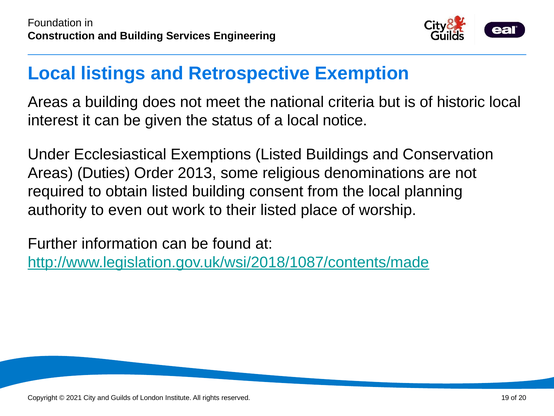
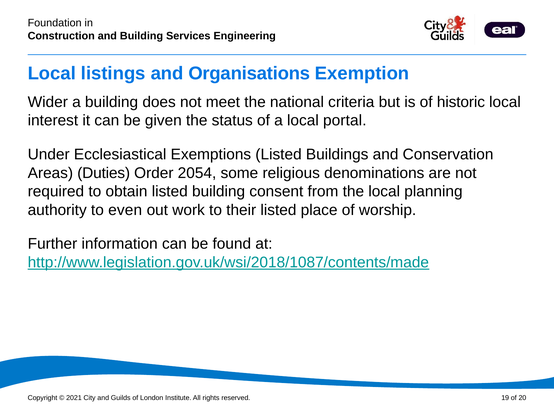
Retrospective: Retrospective -> Organisations (249, 73)
Areas: Areas -> Wider (48, 102)
notice: notice -> portal (345, 120)
2013: 2013 -> 2054 (197, 173)
